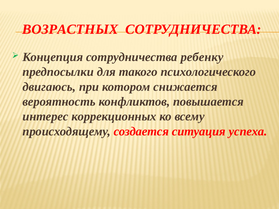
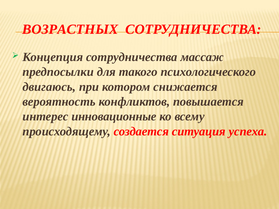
ребенку: ребенку -> массаж (202, 57)
коррекционных: коррекционных -> инновационные (114, 117)
